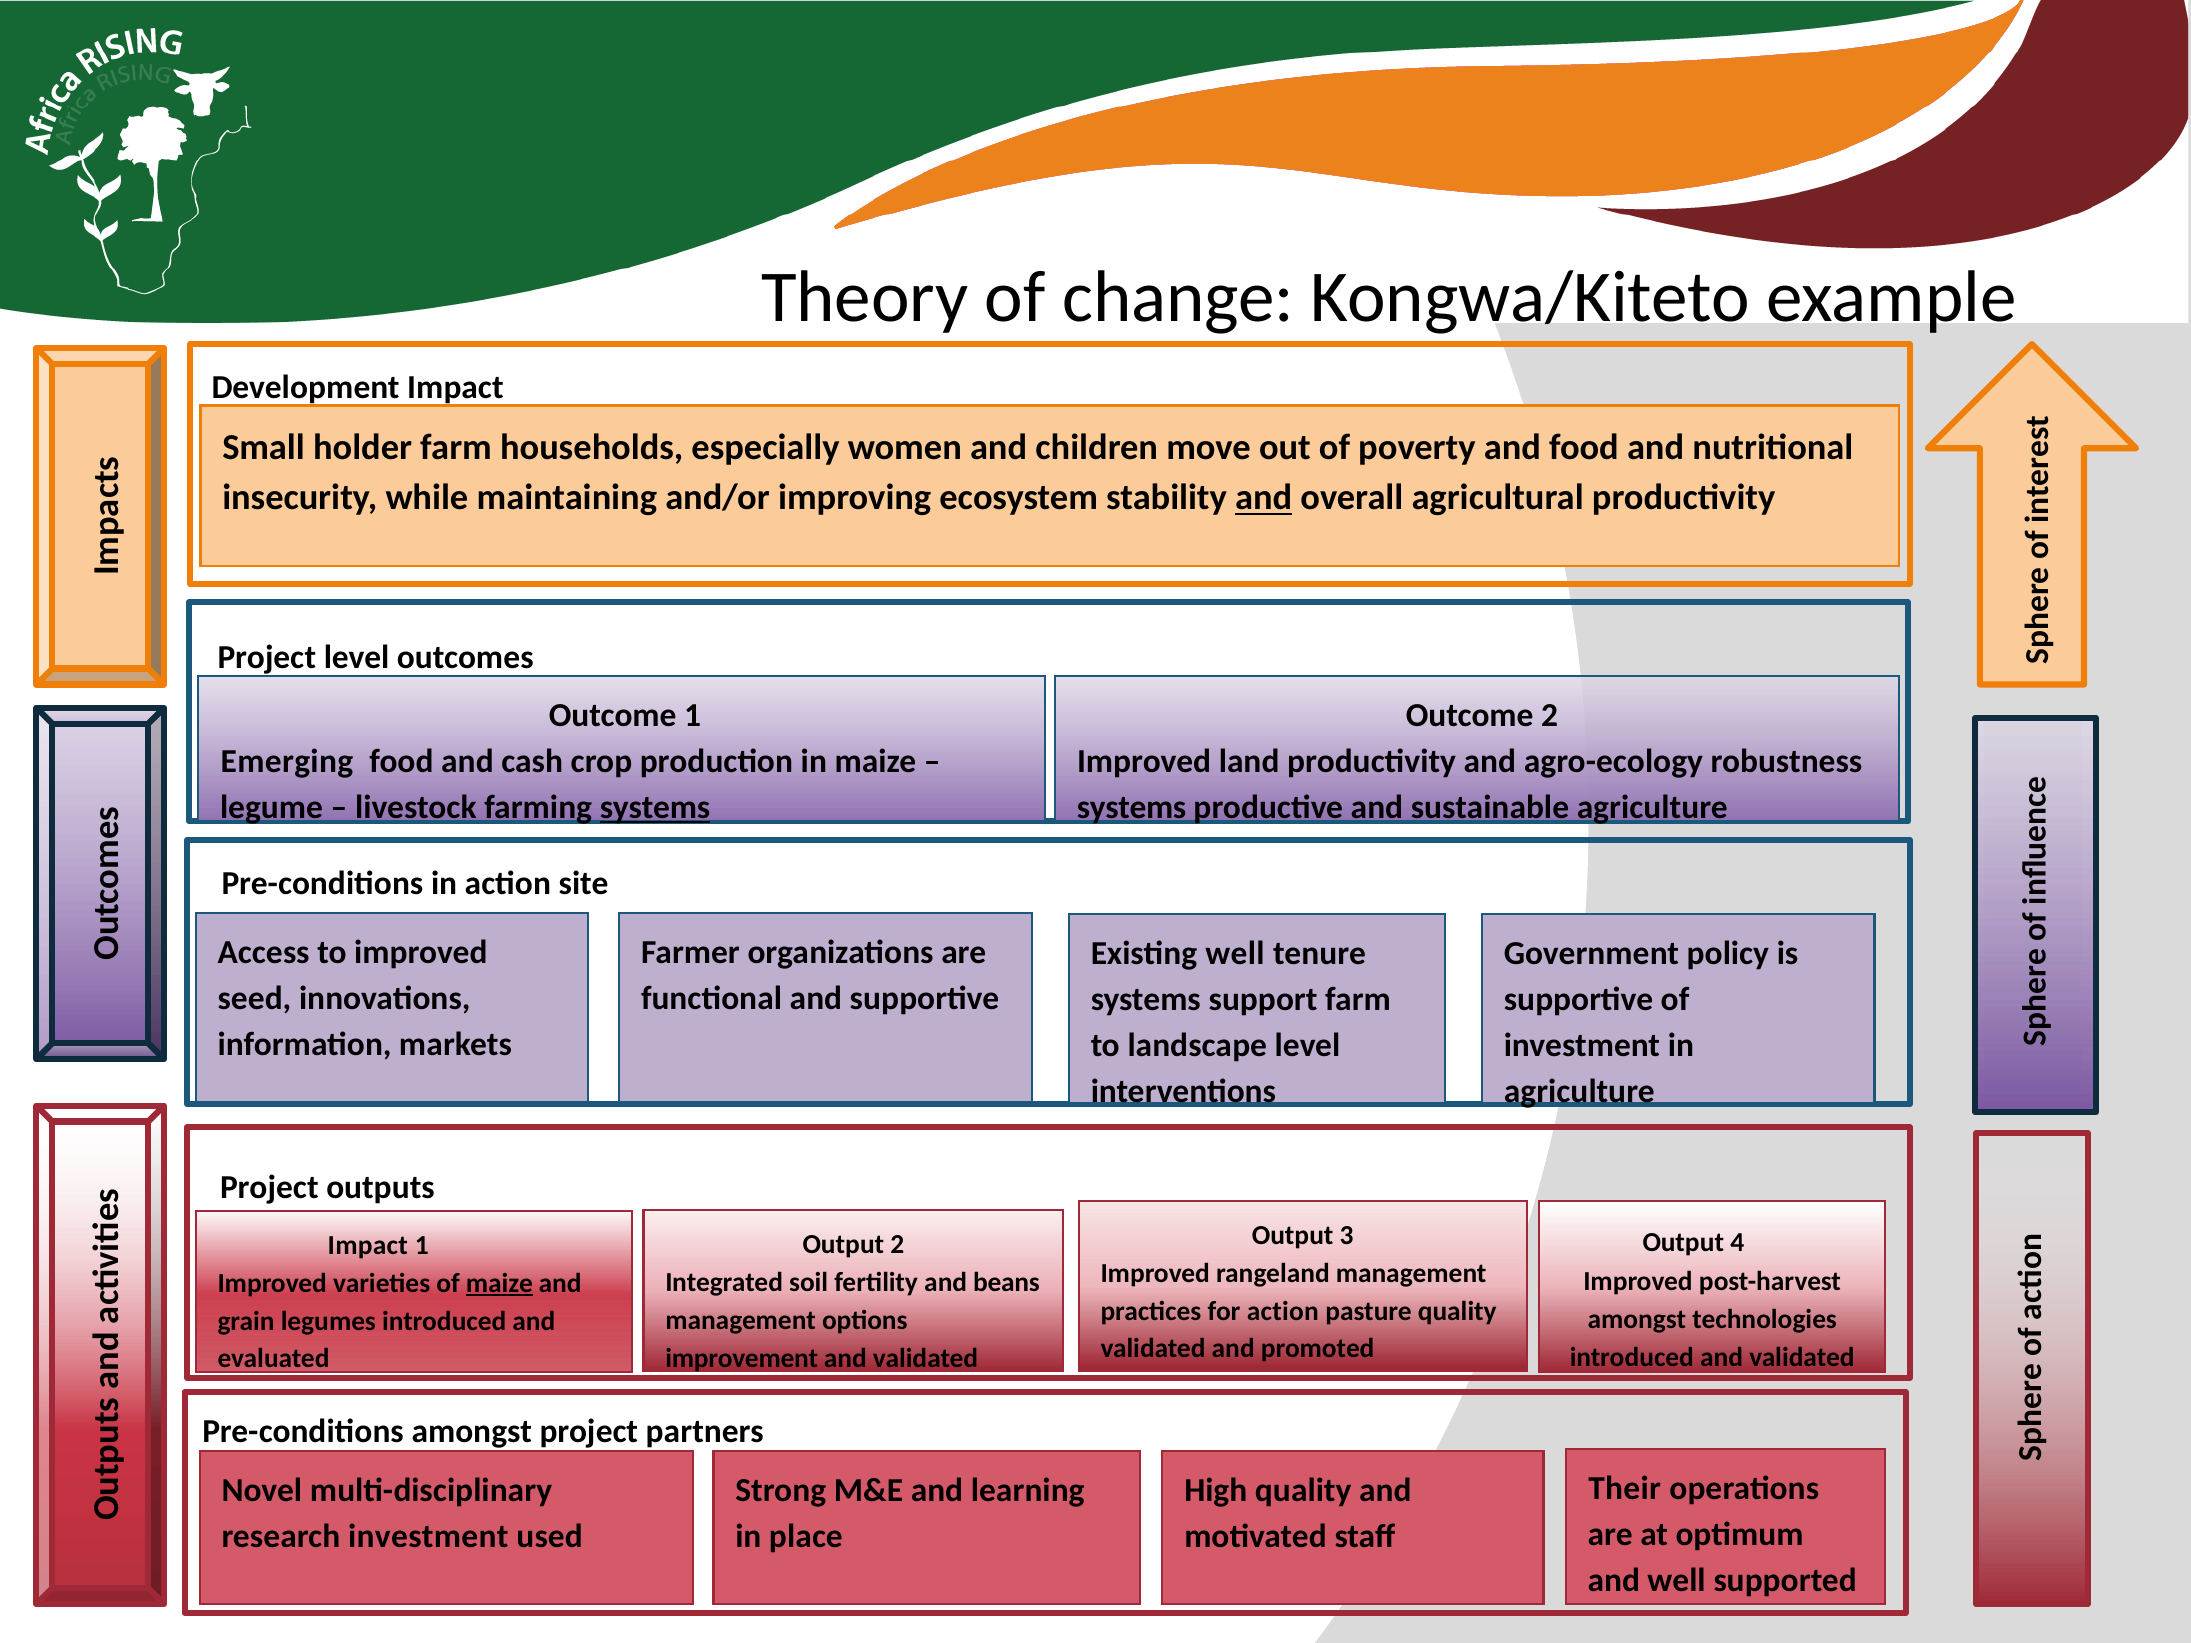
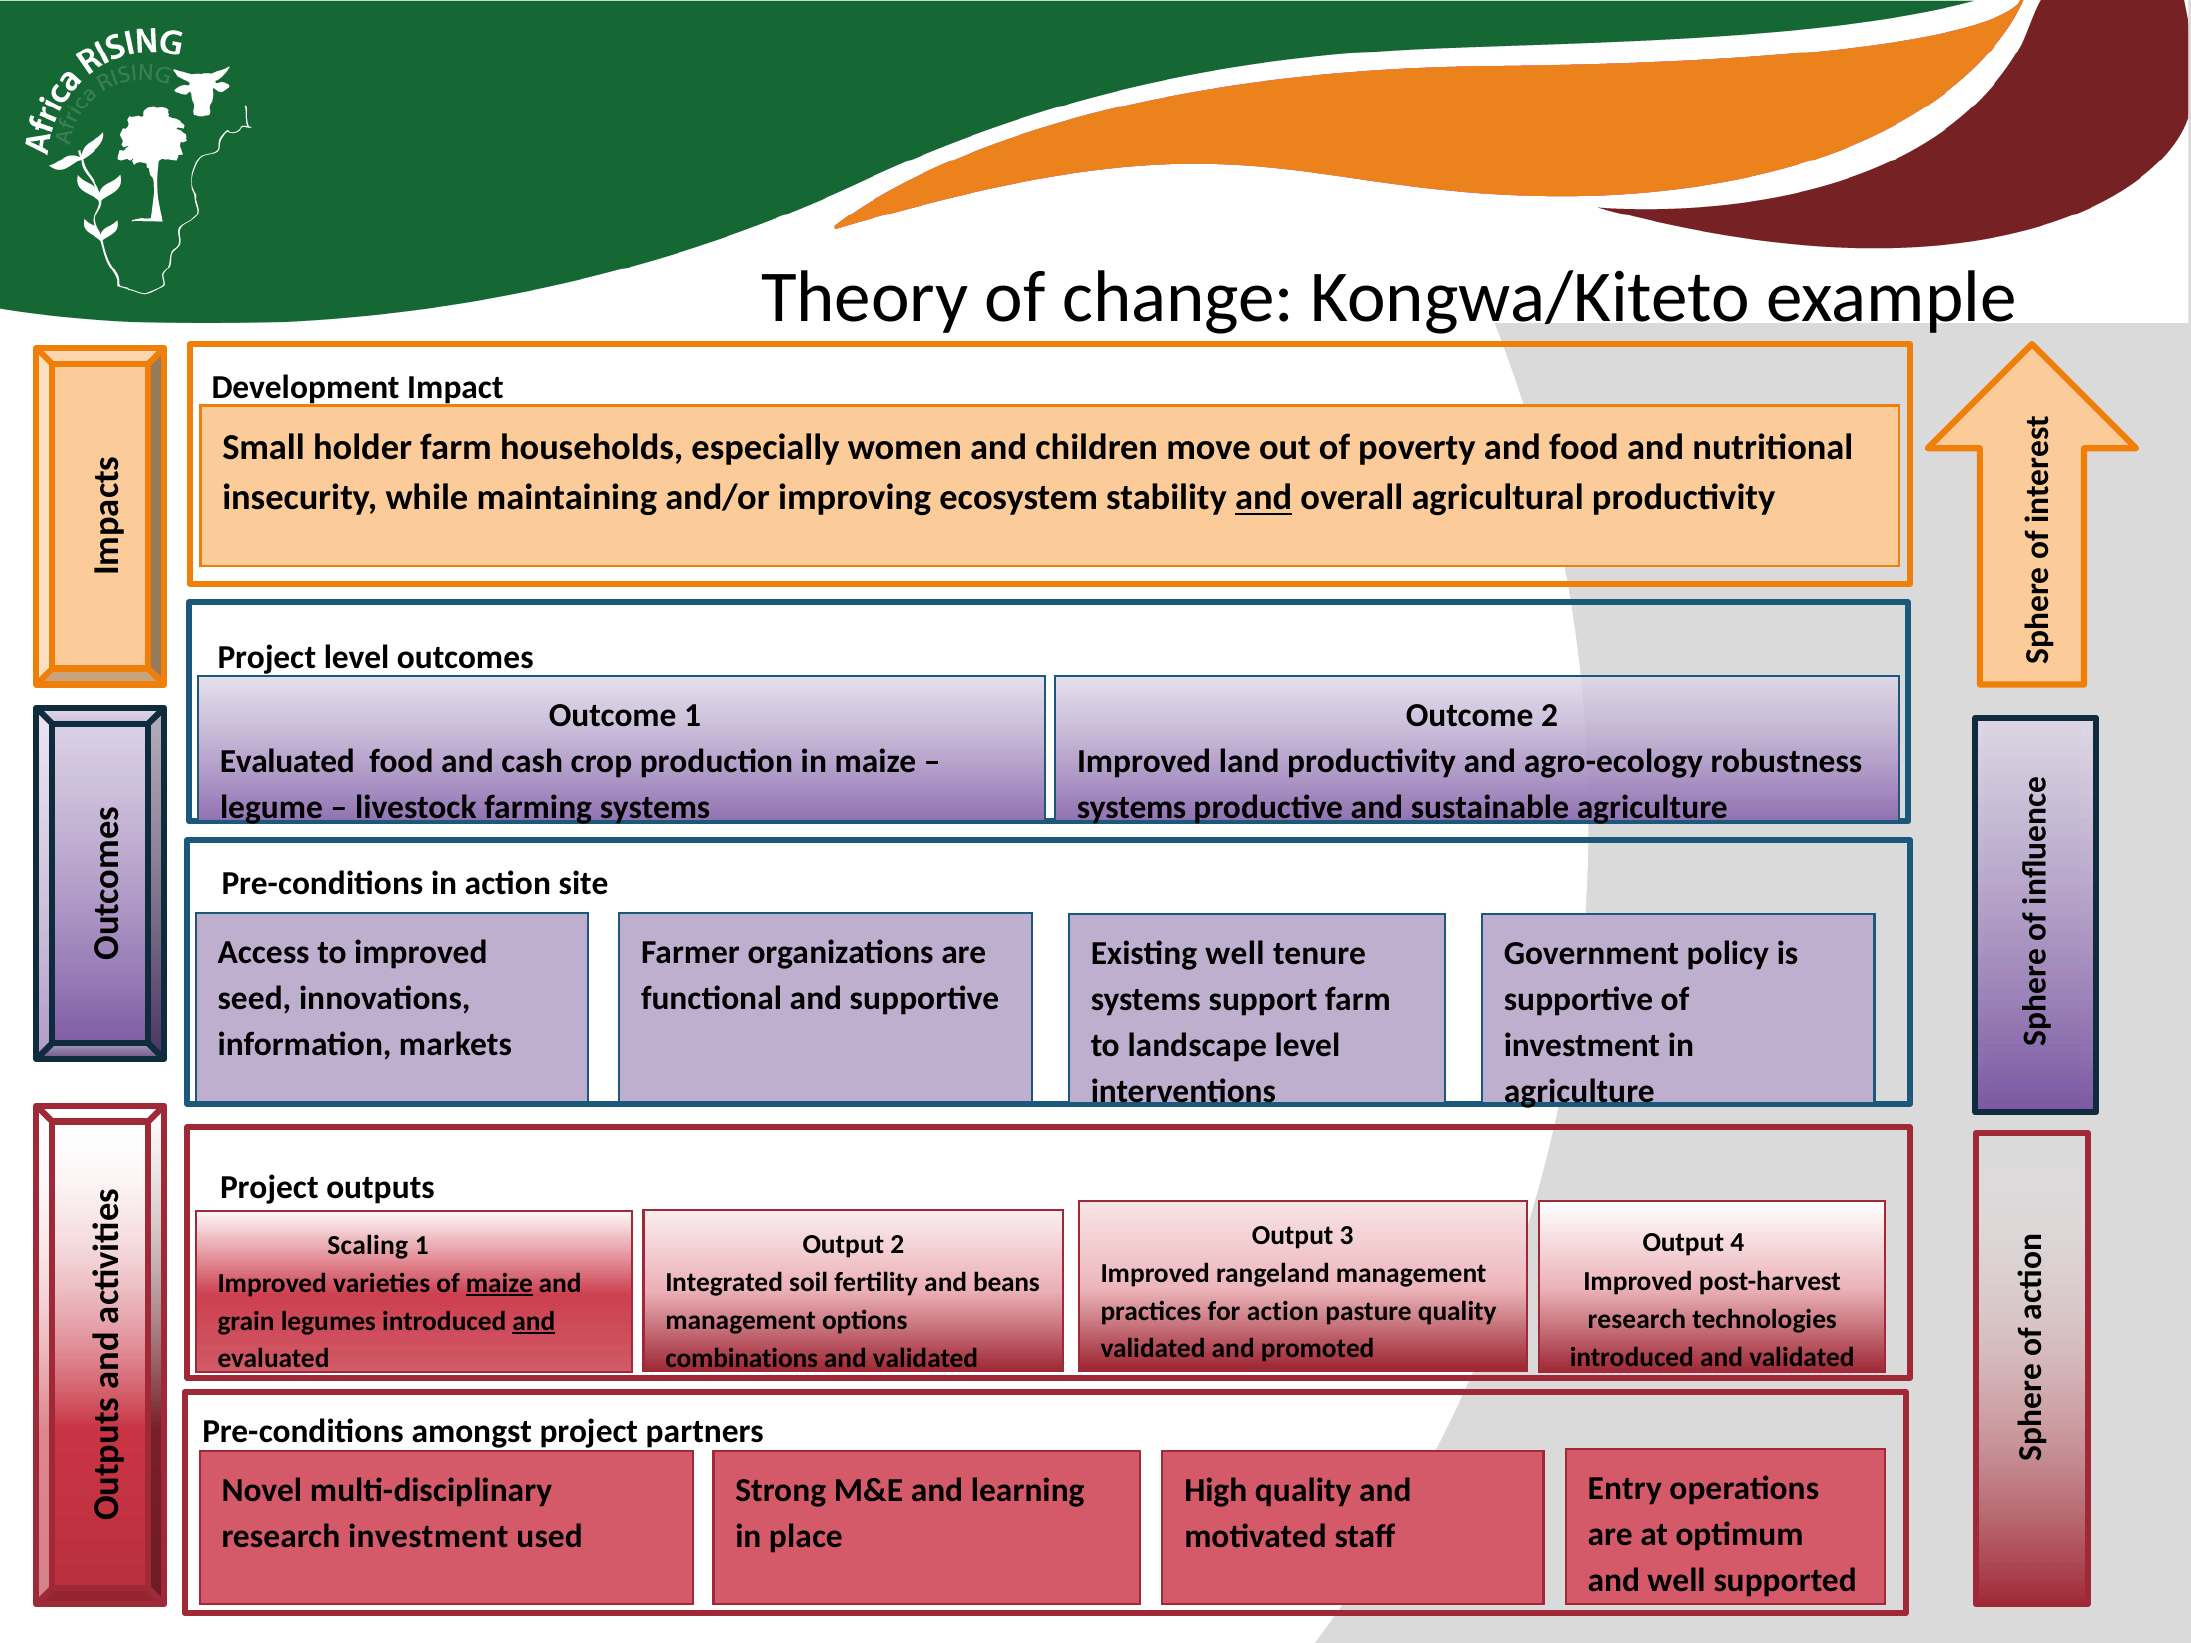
Emerging: Emerging -> Evaluated (287, 761)
systems underline: present -> none (655, 807)
Impact: Impact -> Scaling (368, 1245)
amongst: amongst -> research (1637, 1319)
and underline: none -> present (534, 1321)
improvement: improvement -> combinations (742, 1358)
Their: Their -> Entry (1625, 1489)
